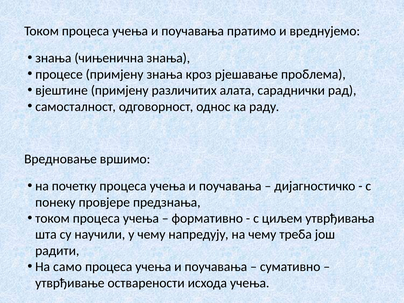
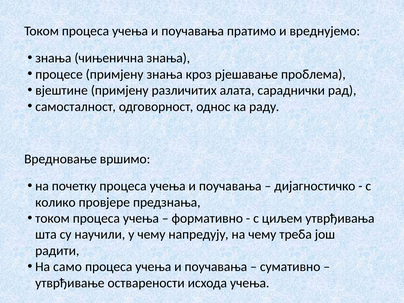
понеку: понеку -> кoликo (55, 202)
